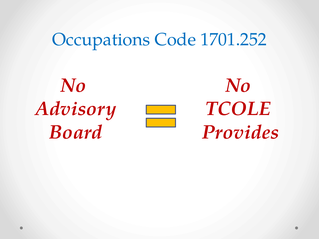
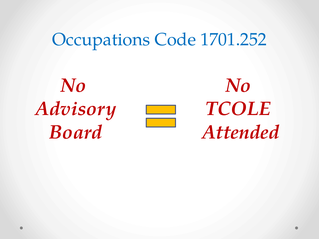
Provides: Provides -> Attended (241, 132)
